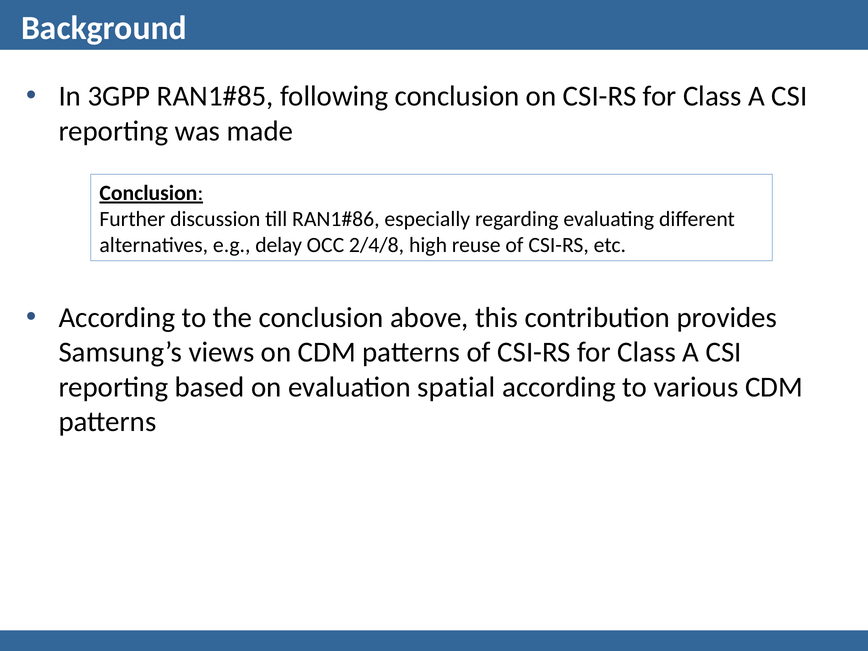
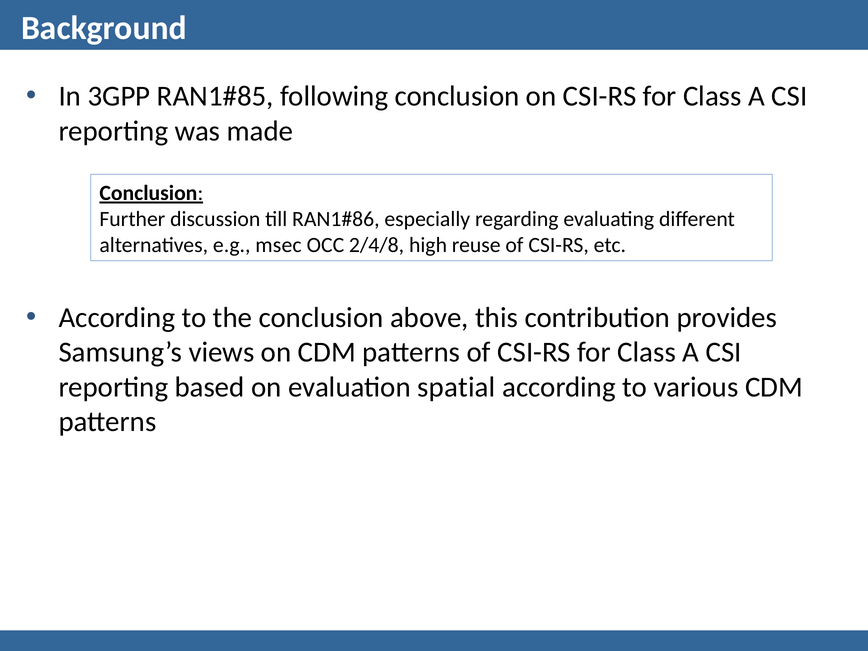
delay: delay -> msec (278, 245)
